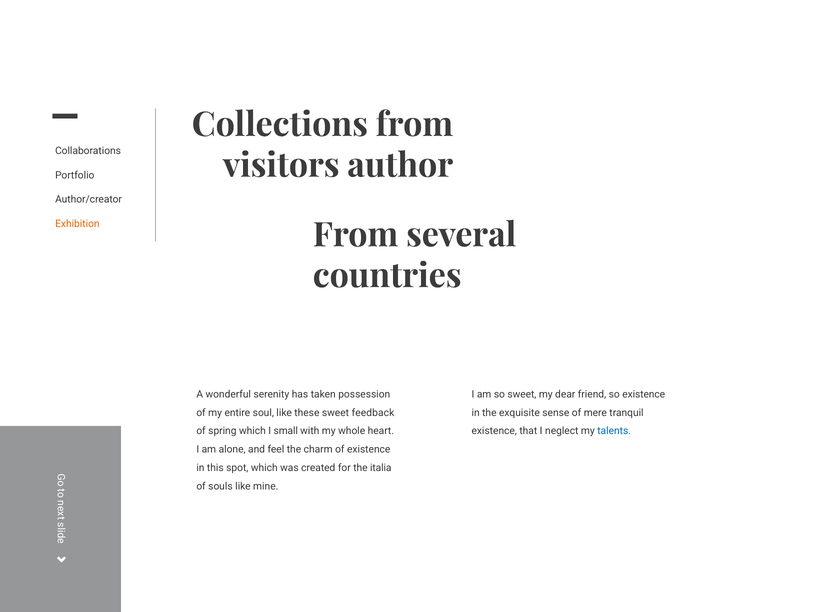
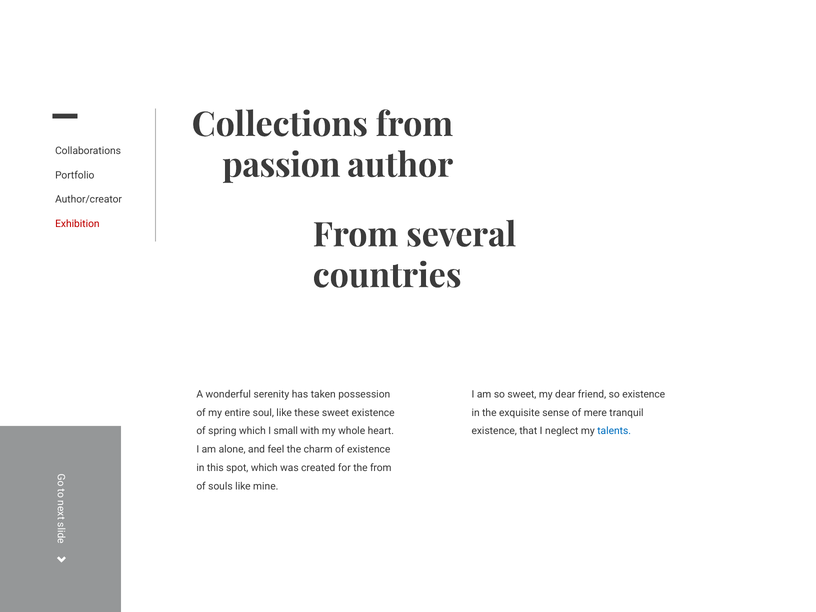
visitors: visitors -> passion (281, 166)
Exhibition colour: orange -> red (77, 224)
sweet feedback: feedback -> existence (373, 413)
the italia: italia -> from (381, 468)
